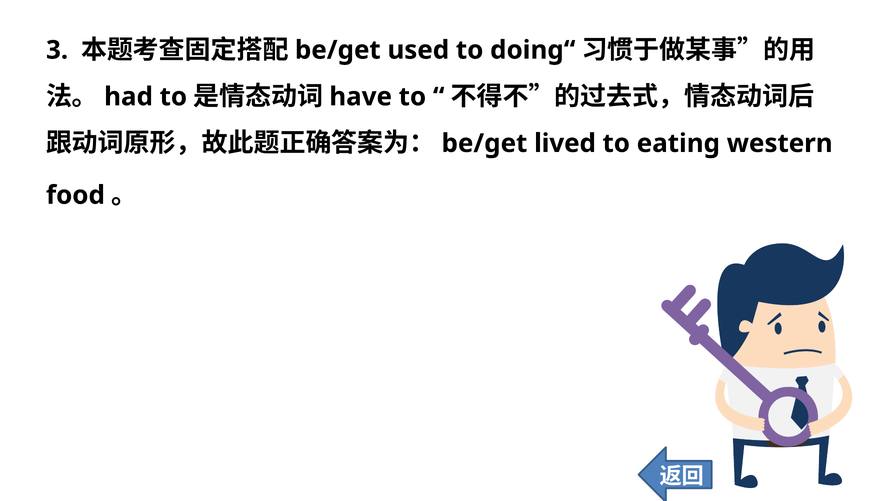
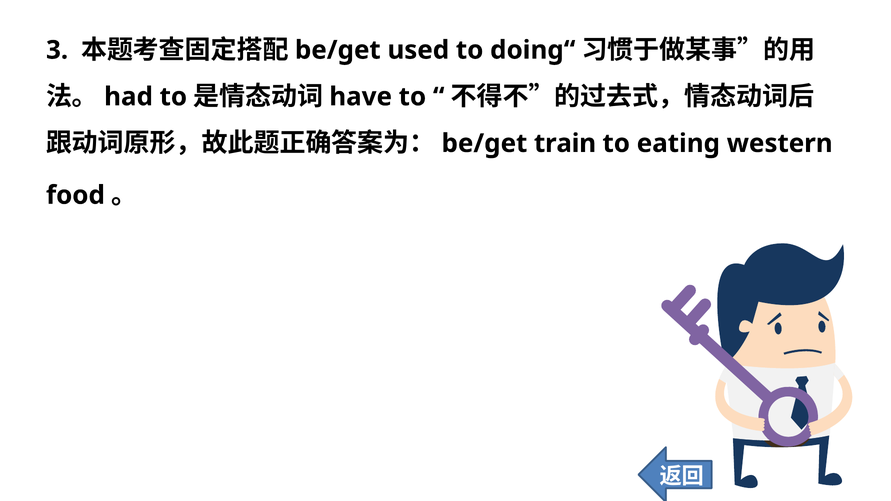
lived: lived -> train (565, 143)
